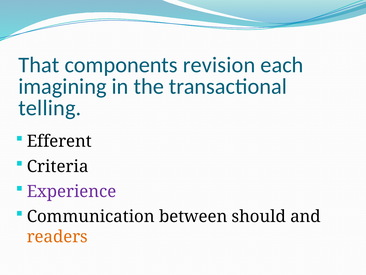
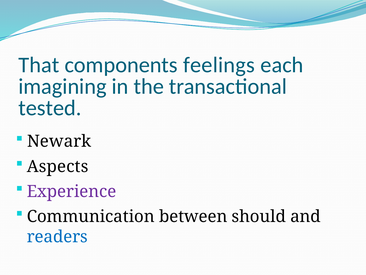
revision: revision -> feelings (219, 65)
telling: telling -> tested (50, 108)
Efferent: Efferent -> Newark (59, 141)
Criteria: Criteria -> Aspects (58, 166)
readers colour: orange -> blue (57, 236)
